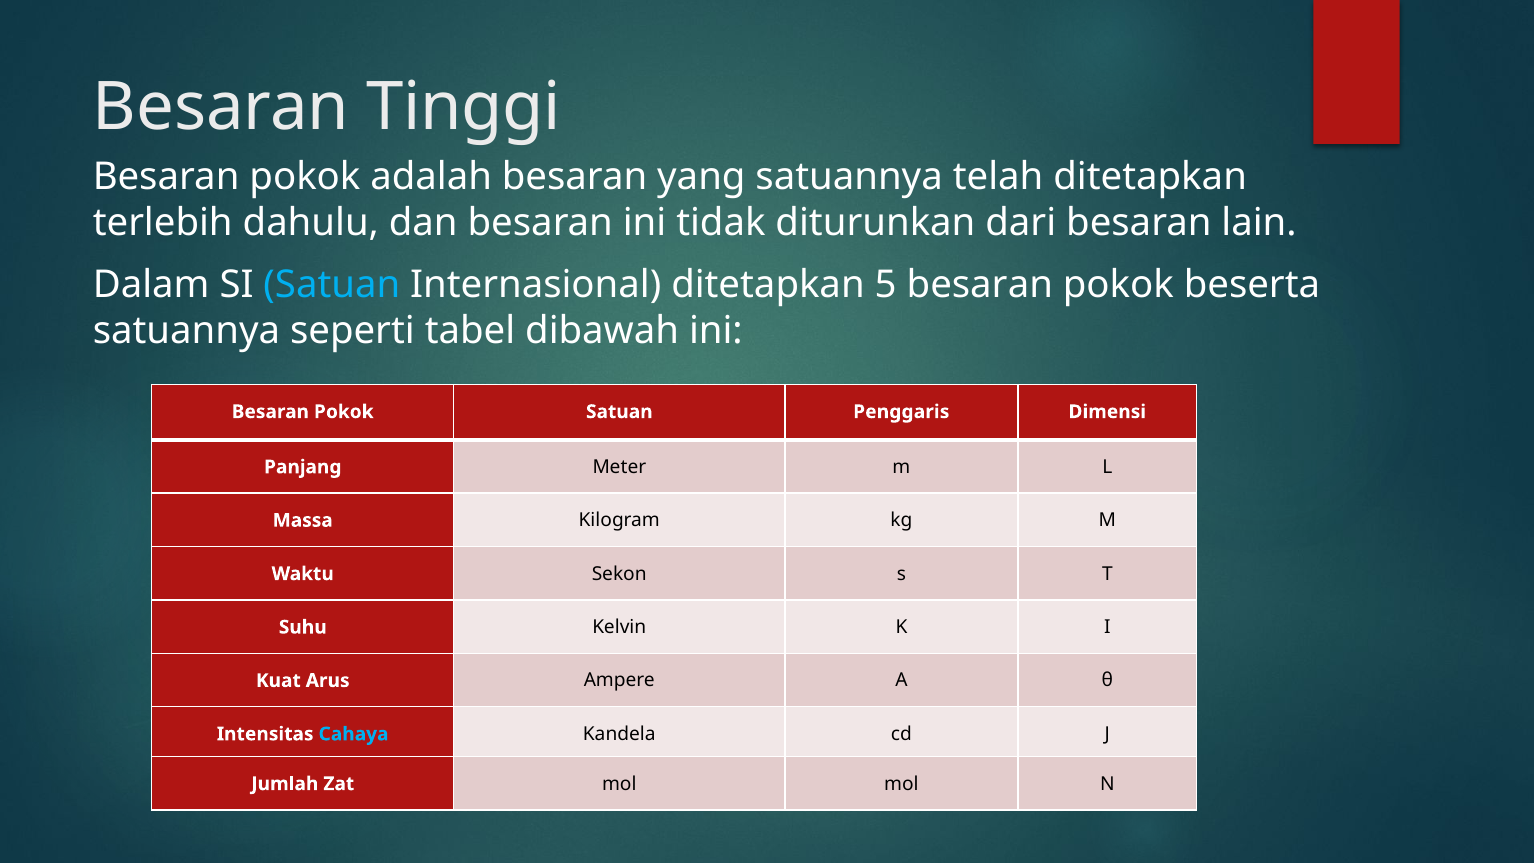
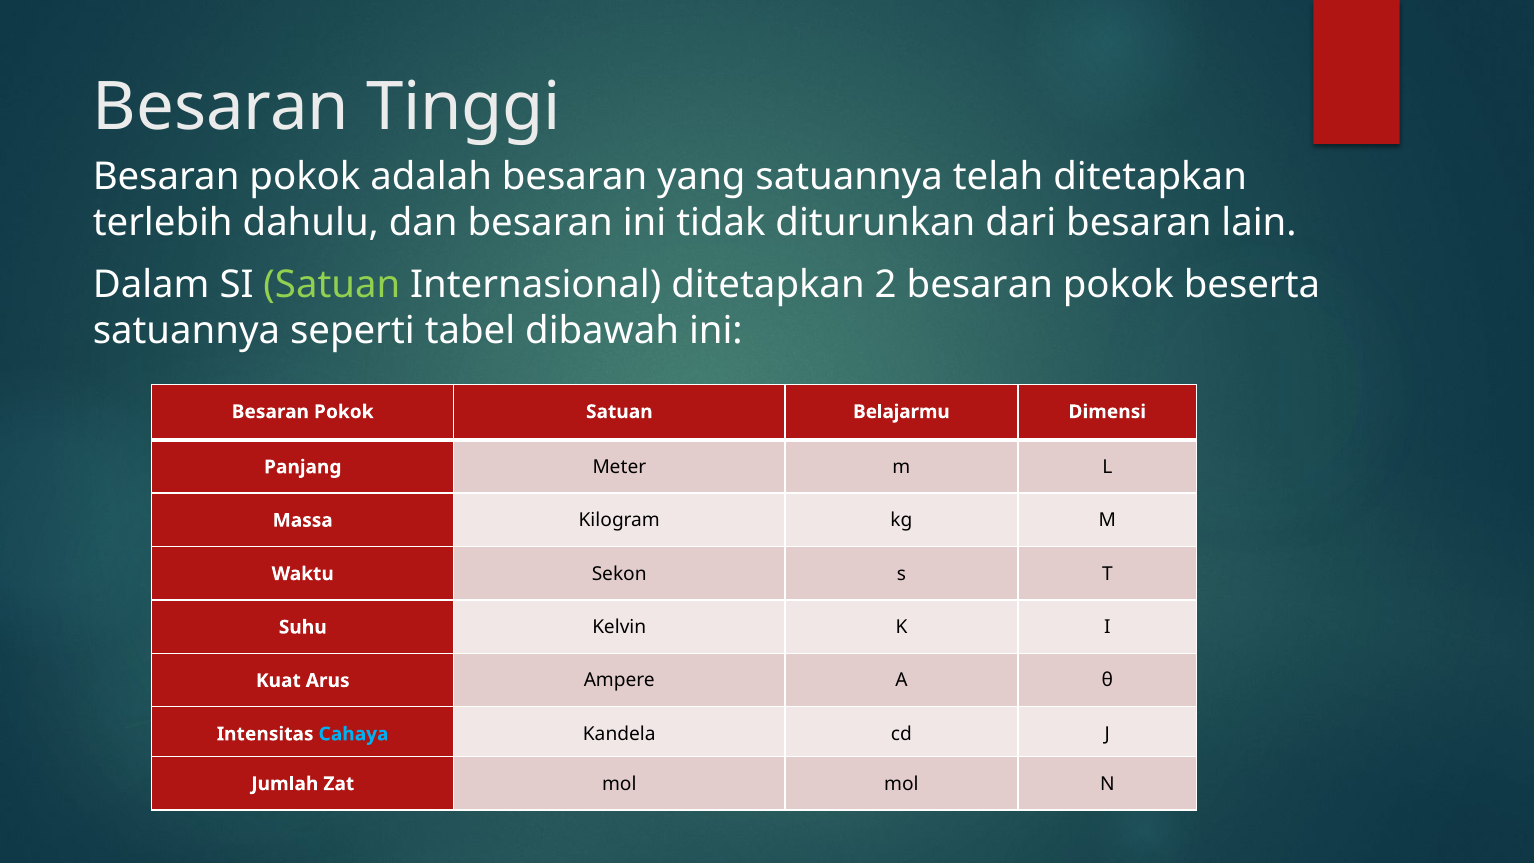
Satuan colour: light blue -> light green (332, 285)
5: 5 -> 2 (886, 285)
Penggaris: Penggaris -> Belajarmu (901, 412)
